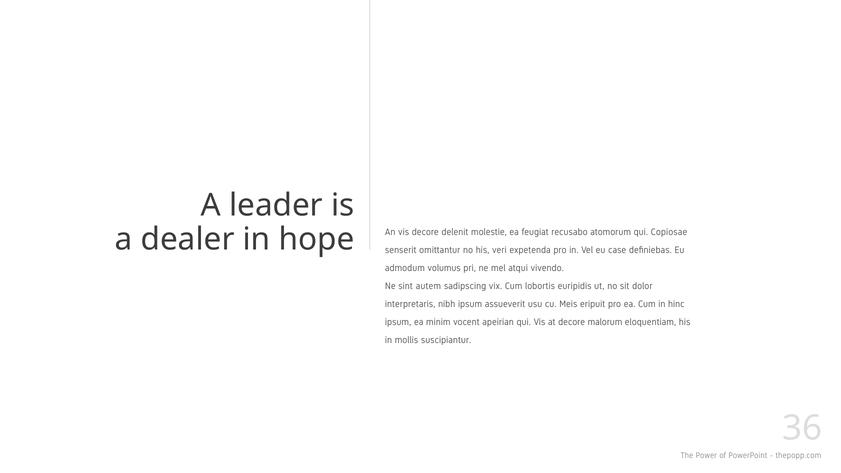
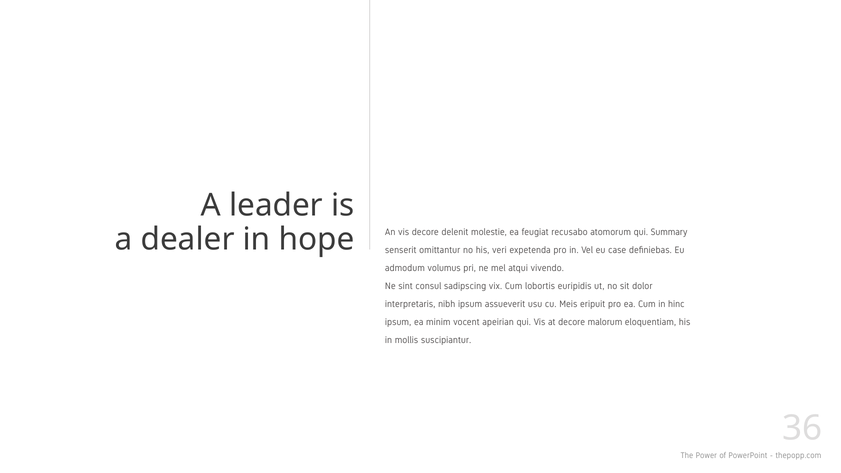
Copiosae: Copiosae -> Summary (669, 232)
autem: autem -> consul (428, 286)
